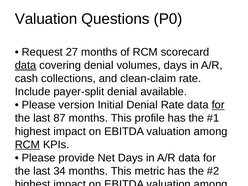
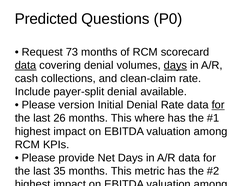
Valuation: Valuation -> Predicted (46, 19)
27: 27 -> 73 (72, 52)
days underline: none -> present (175, 65)
87: 87 -> 26 (60, 118)
profile: profile -> where (150, 118)
RCM underline: present -> none (27, 145)
34: 34 -> 35 (60, 171)
